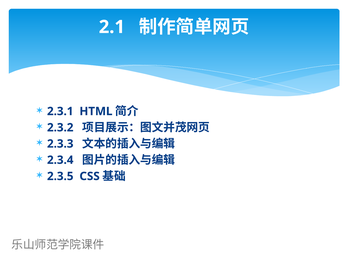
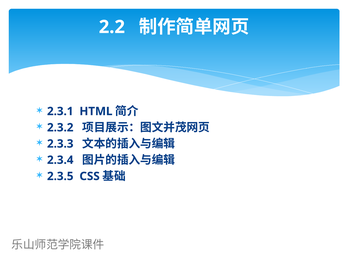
2.1: 2.1 -> 2.2 (112, 27)
